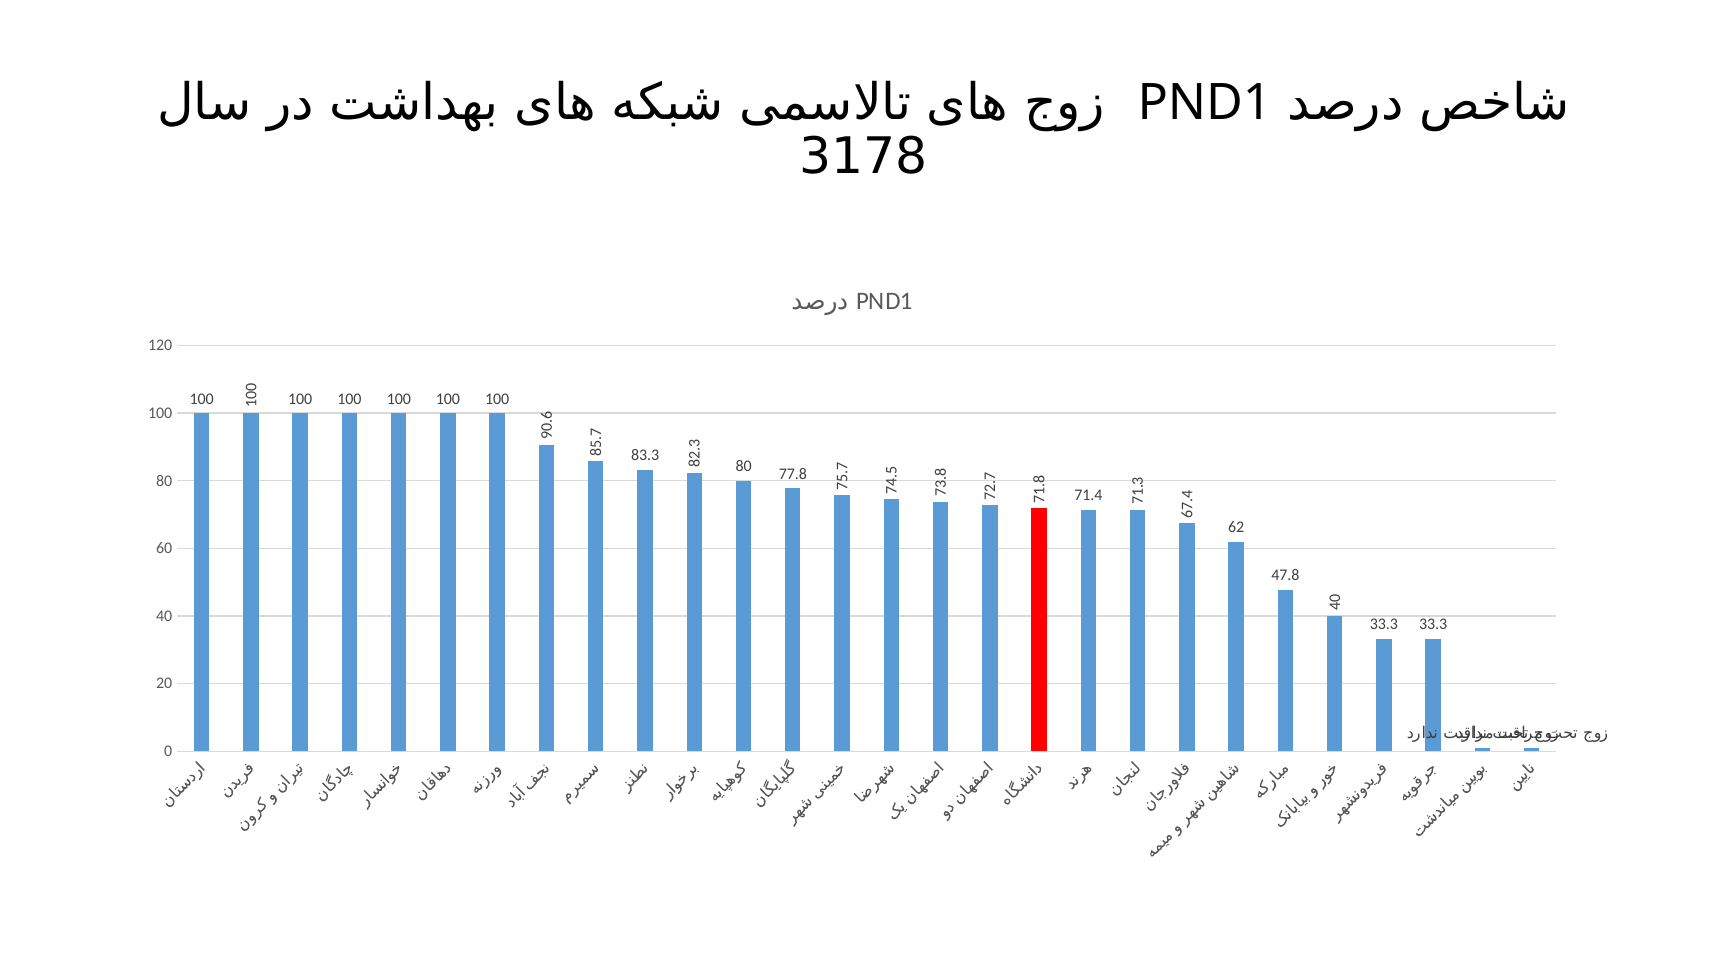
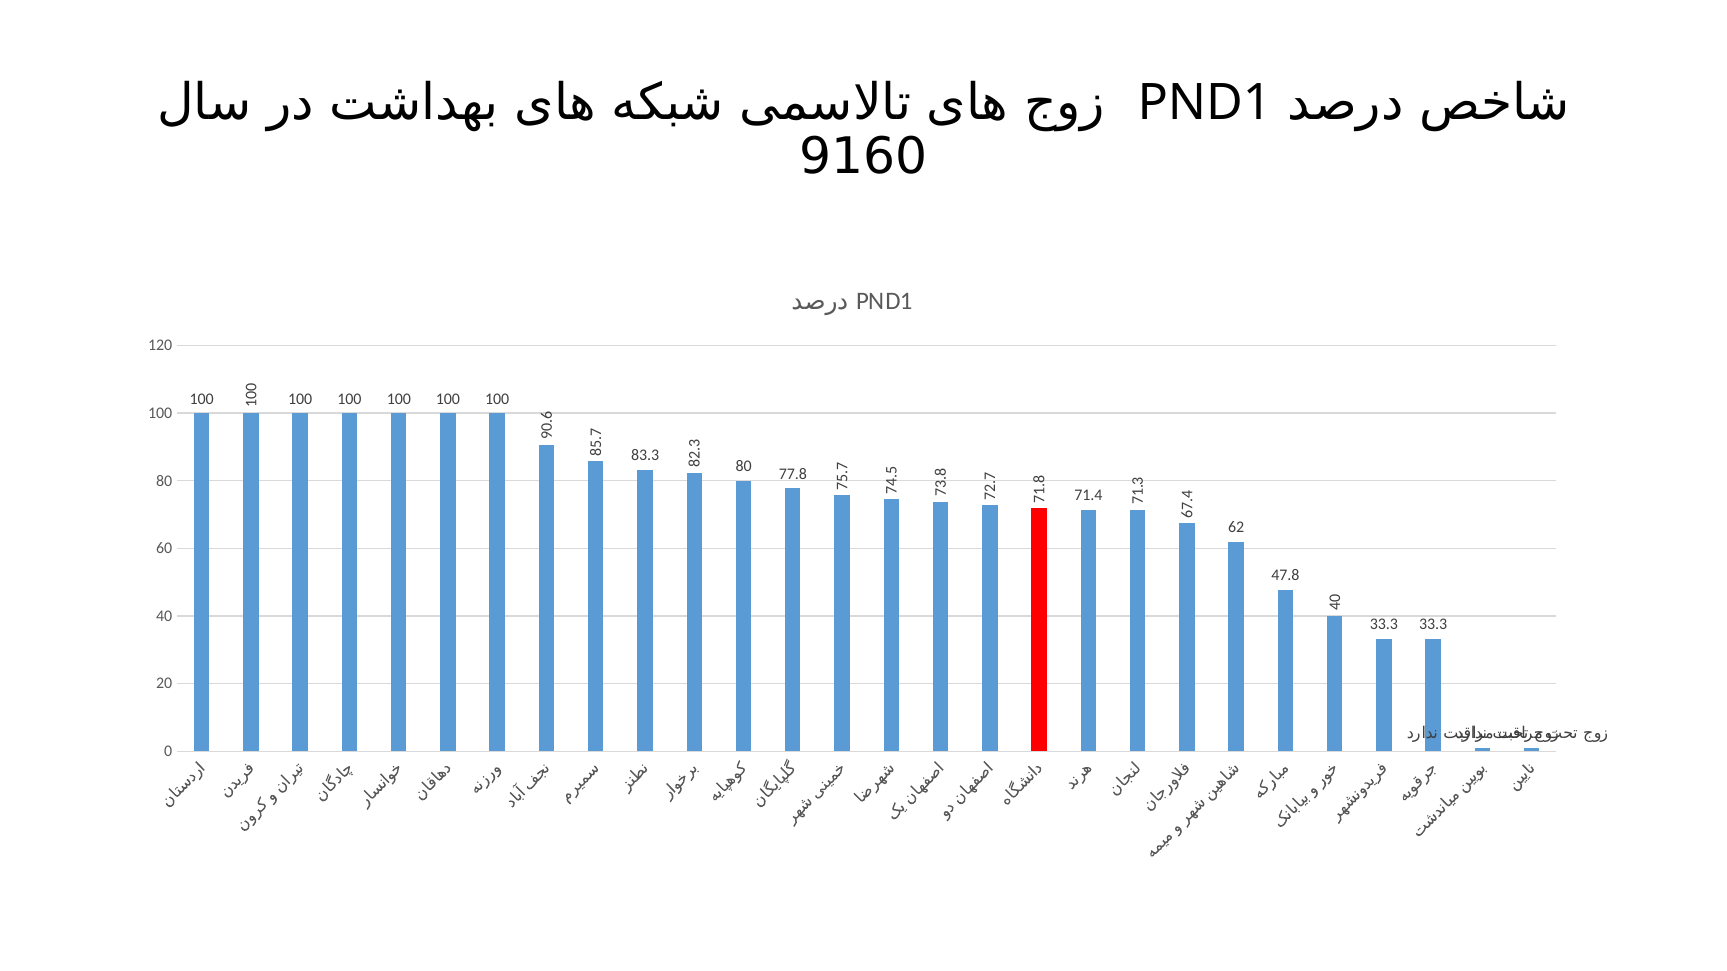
3178: 3178 -> 9160 (864, 157)
